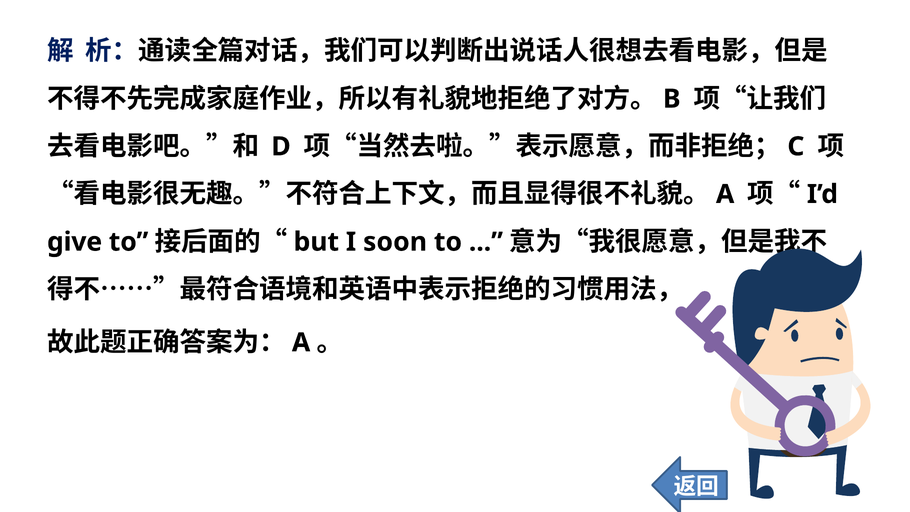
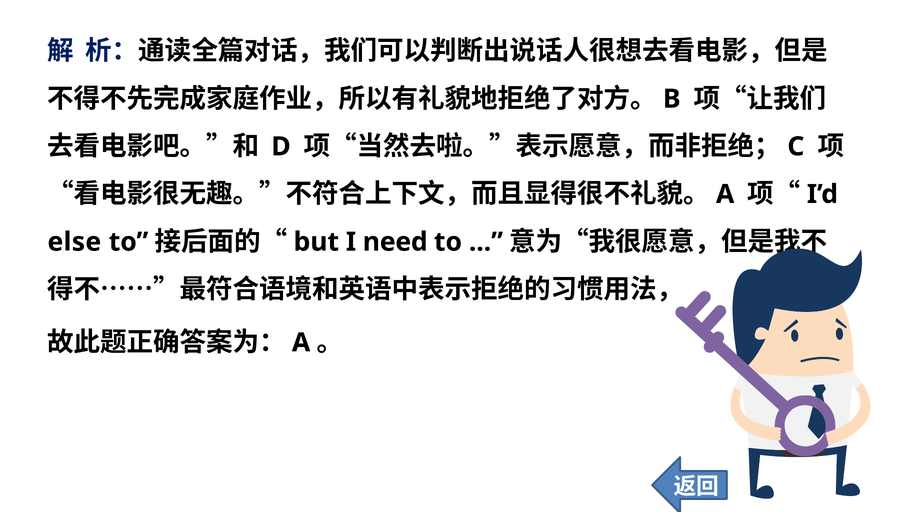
give: give -> else (74, 242)
soon: soon -> need (395, 242)
